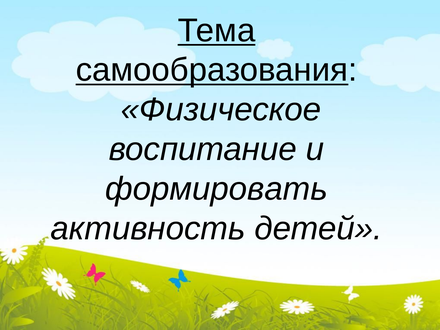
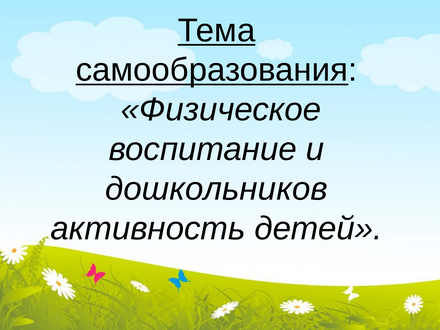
формировать: формировать -> дошкольников (216, 189)
